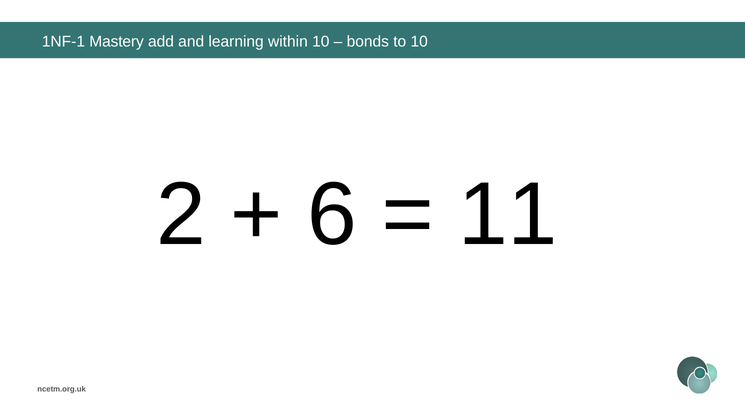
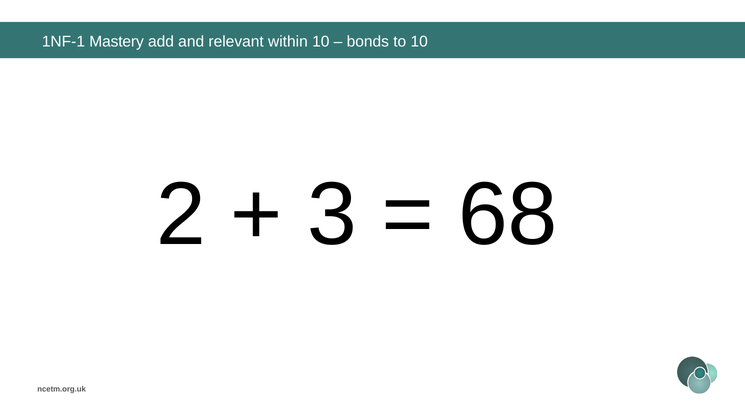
learning: learning -> relevant (236, 42)
6: 6 -> 3 (332, 215)
11: 11 -> 68 (508, 215)
